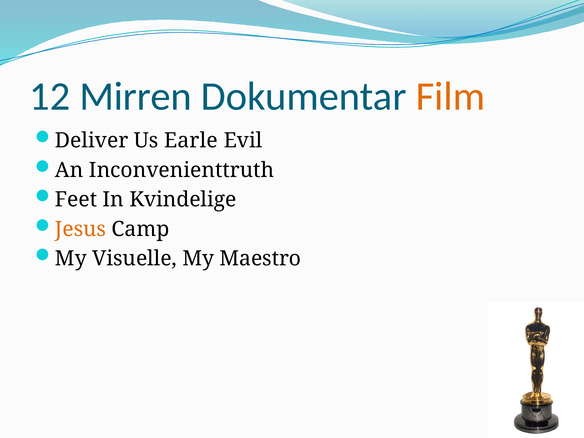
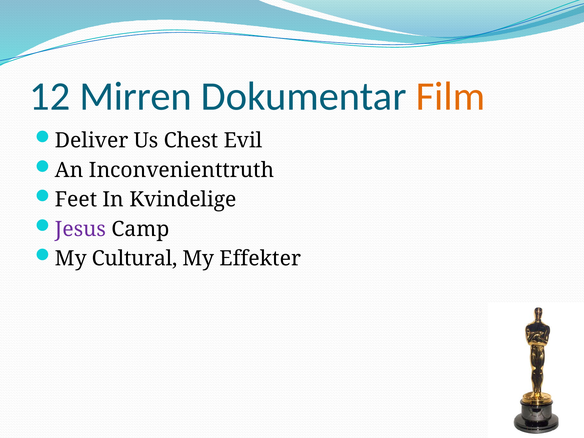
Earle: Earle -> Chest (191, 141)
Jesus colour: orange -> purple (81, 229)
Visuelle: Visuelle -> Cultural (135, 259)
Maestro: Maestro -> Effekter (260, 259)
